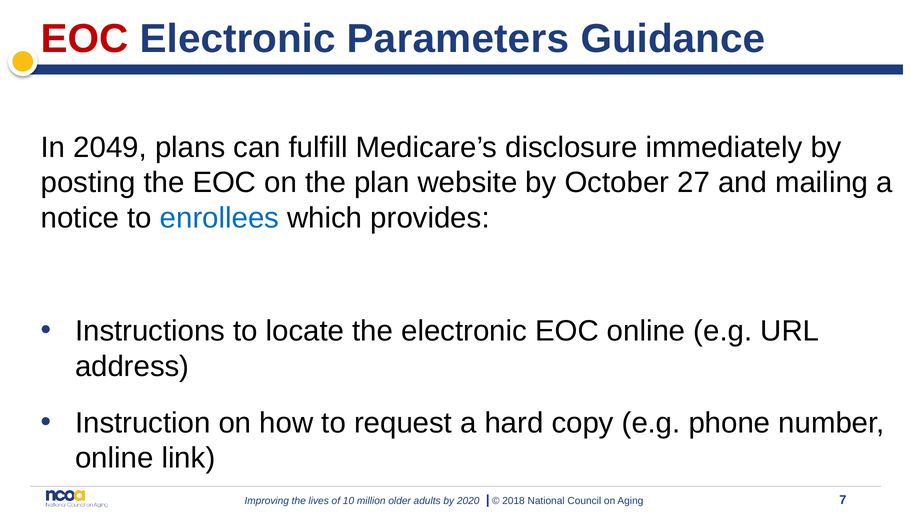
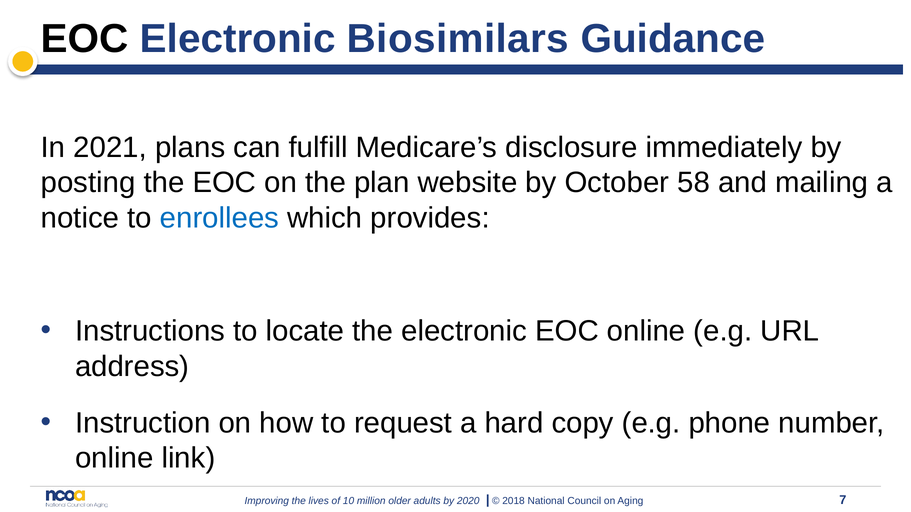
EOC colour: red -> black (85, 39)
Parameters: Parameters -> Biosimilars (458, 39)
2049: 2049 -> 2021 (110, 148)
27: 27 -> 58 (694, 183)
